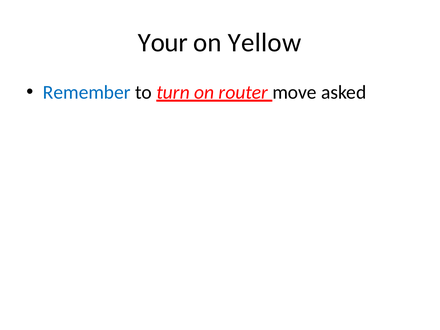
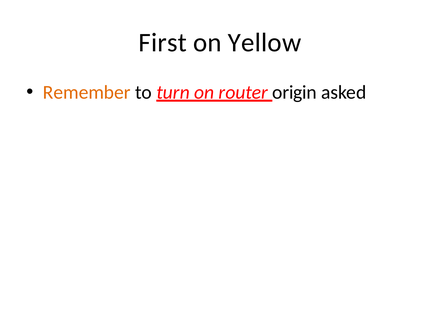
Your: Your -> First (163, 43)
Remember colour: blue -> orange (87, 92)
move: move -> origin (295, 92)
